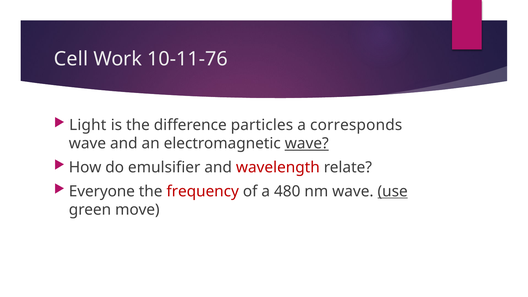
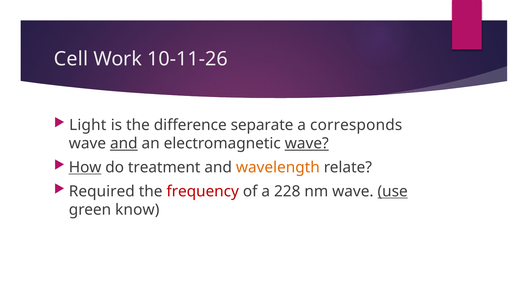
10-11-76: 10-11-76 -> 10-11-26 (188, 59)
particles: particles -> separate (262, 125)
and underline: none -> present (124, 143)
How underline: none -> present (85, 167)
emulsifier: emulsifier -> treatment (164, 167)
wavelength colour: red -> orange (278, 167)
Everyone: Everyone -> Required (102, 191)
480: 480 -> 228 (287, 191)
move: move -> know (137, 210)
